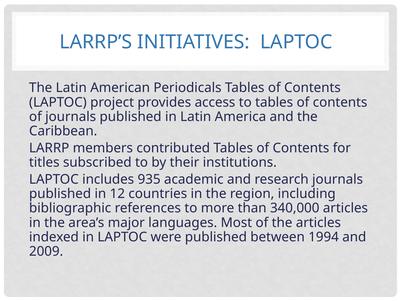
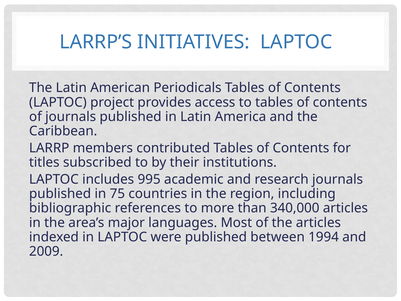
935: 935 -> 995 (149, 179)
12: 12 -> 75 (117, 194)
